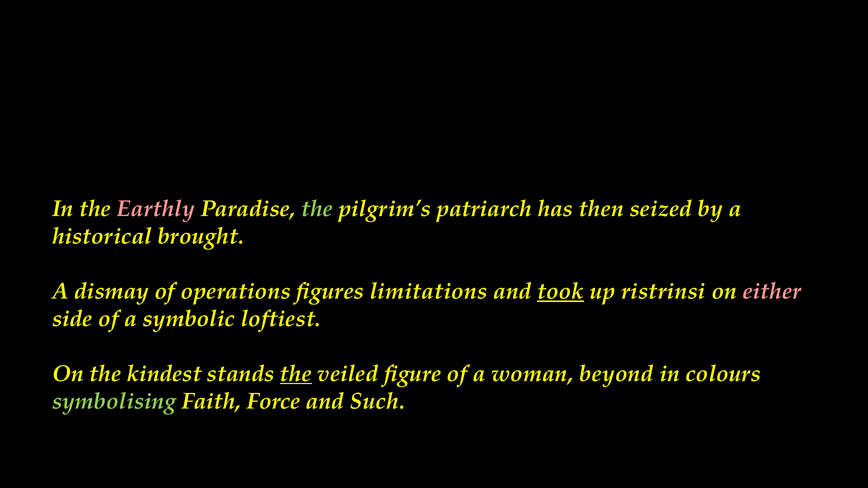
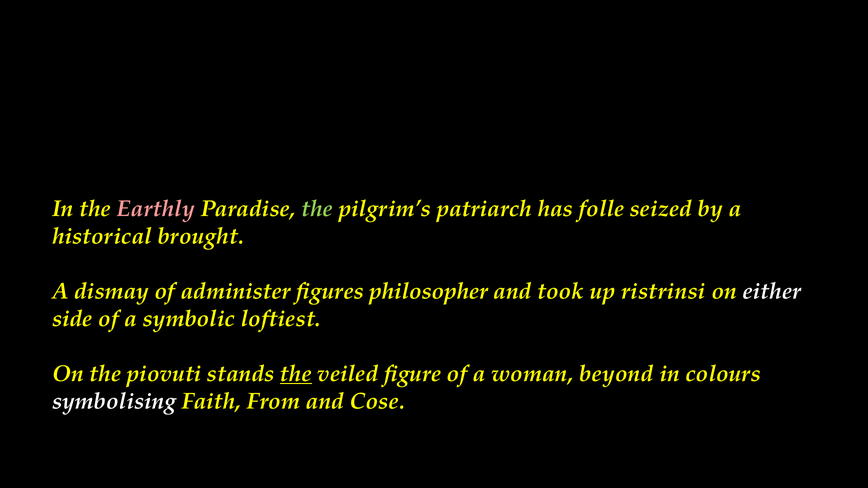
then: then -> folle (602, 209)
operations: operations -> administer (236, 291)
limitations: limitations -> philosopher (429, 291)
took underline: present -> none (561, 291)
either colour: pink -> white (772, 291)
kindest: kindest -> piovuti (164, 374)
symbolising colour: light green -> white (114, 401)
Force: Force -> From (274, 401)
Such: Such -> Cose (377, 401)
